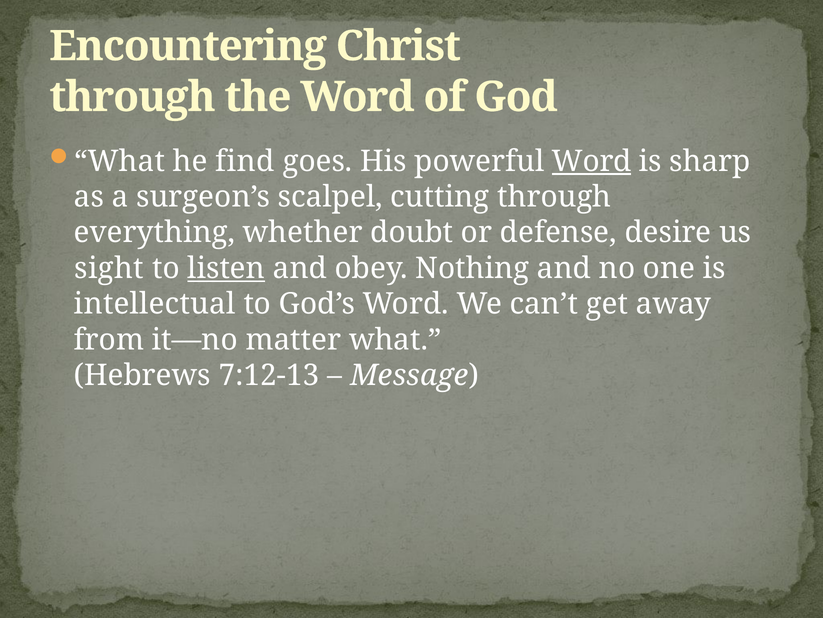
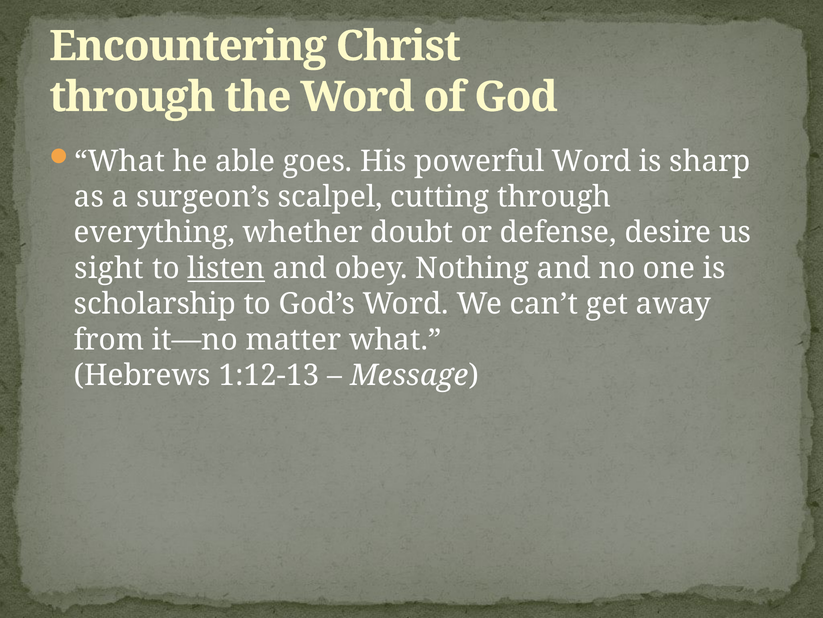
find: find -> able (245, 161)
Word underline: present -> none (592, 161)
intellectual: intellectual -> scholarship (155, 304)
7:12-13: 7:12-13 -> 1:12-13 (269, 375)
